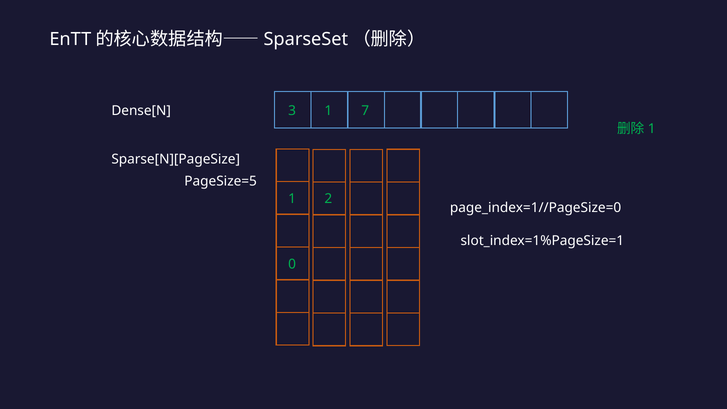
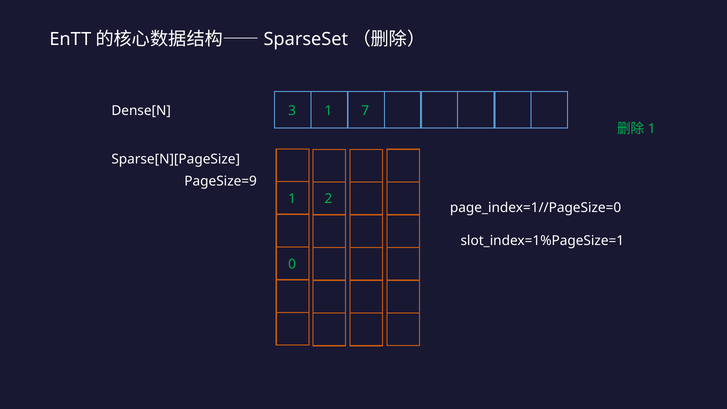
PageSize=5: PageSize=5 -> PageSize=9 (221, 181)
